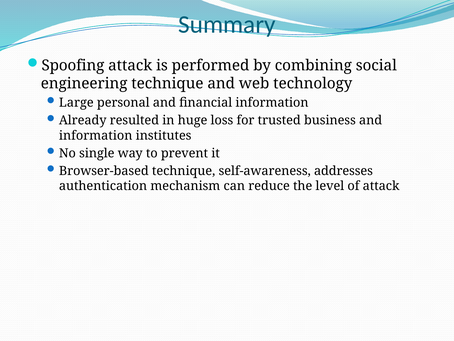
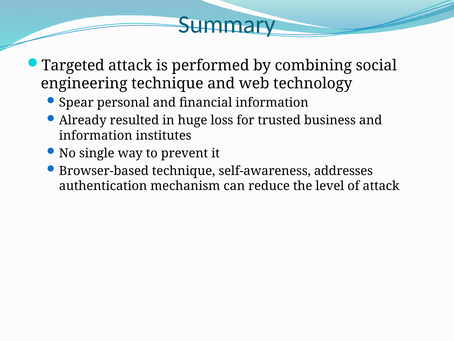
Spoofing: Spoofing -> Targeted (73, 65)
Large: Large -> Spear (76, 103)
